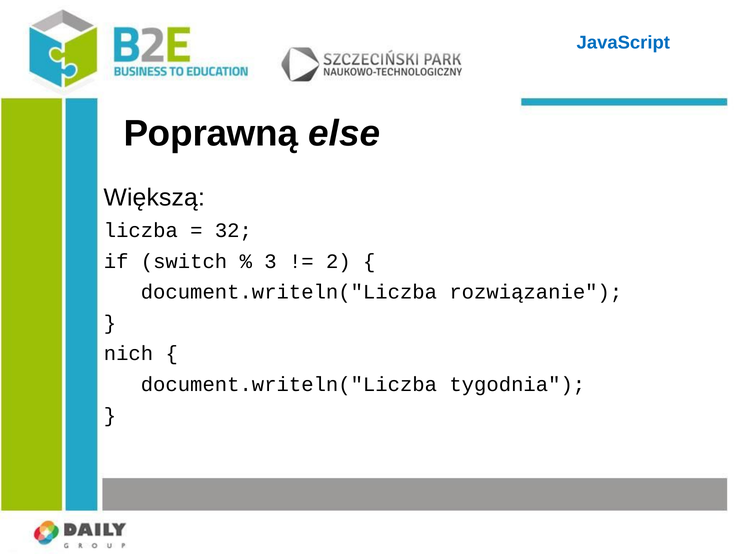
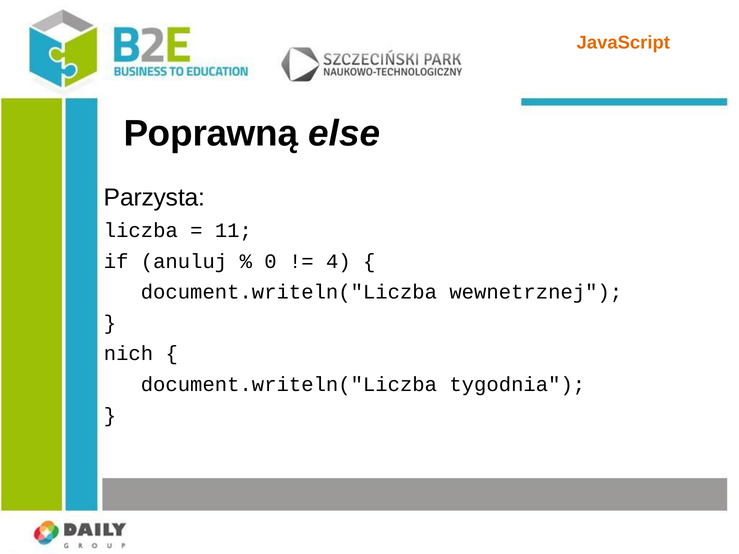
JavaScript colour: blue -> orange (623, 43)
Większą: Większą -> Parzysta (155, 198)
32: 32 -> 11 (233, 231)
switch: switch -> anuluj (184, 261)
3: 3 -> 0 (270, 261)
2: 2 -> 4 (338, 261)
rozwiązanie: rozwiązanie -> wewnetrznej (536, 292)
